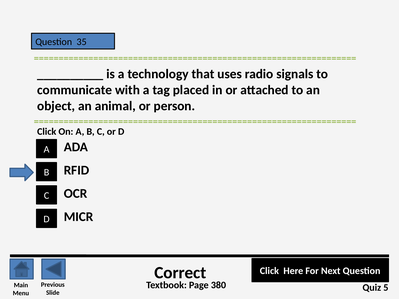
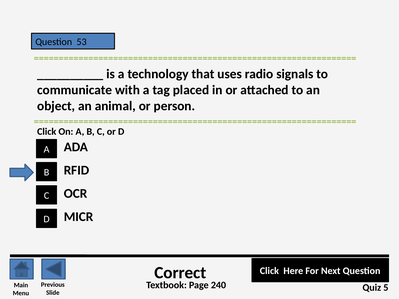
35: 35 -> 53 (82, 42)
380: 380 -> 240 (218, 285)
